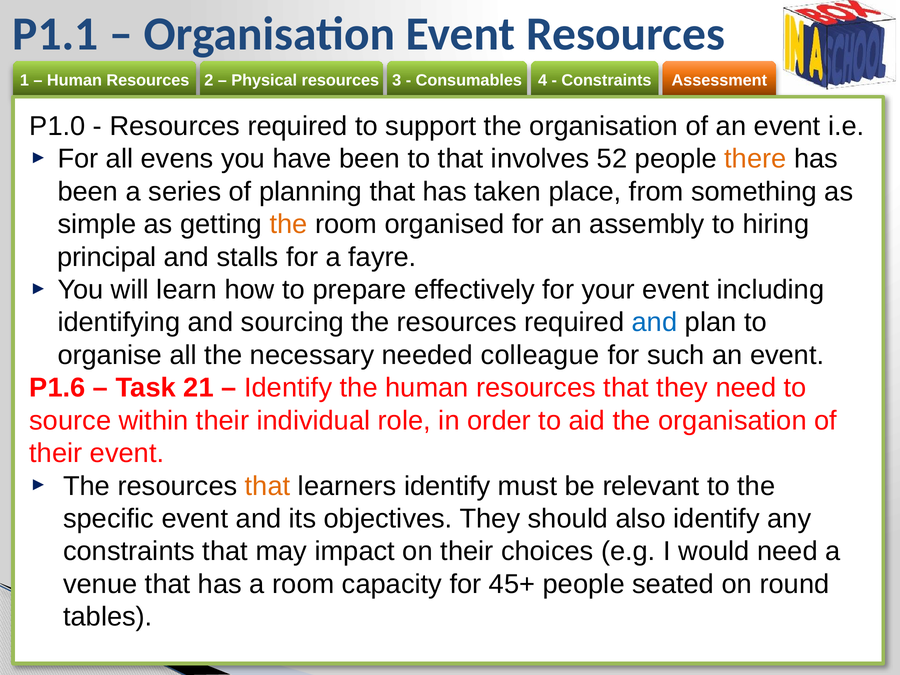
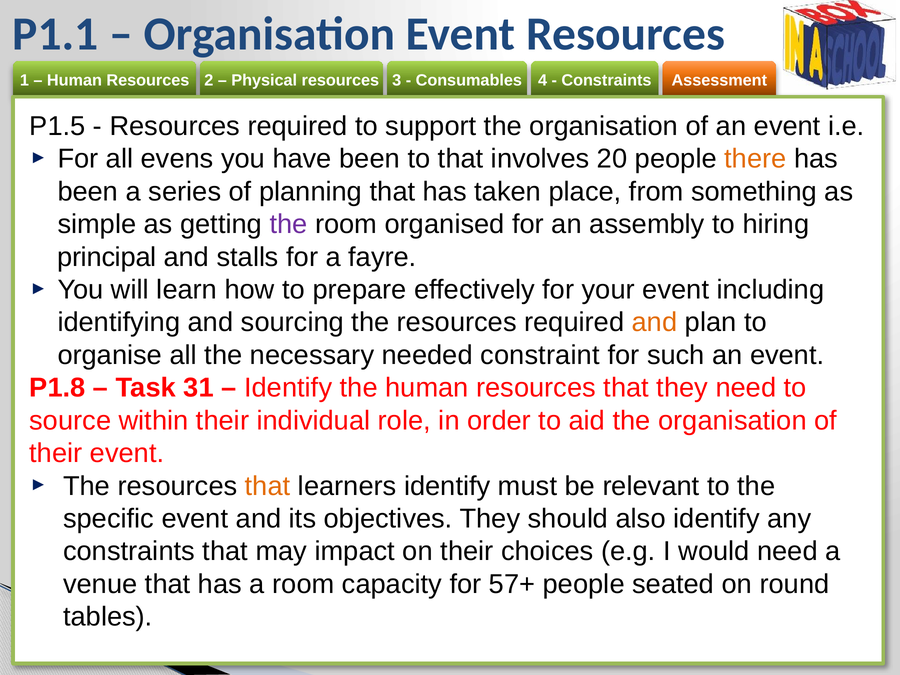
P1.0: P1.0 -> P1.5 (57, 126)
52: 52 -> 20 (612, 159)
the colour: orange -> purple (289, 224)
and colour: blue -> orange (655, 322)
colleague: colleague -> constraint (540, 355)
P1.6: P1.6 -> P1.8 (57, 388)
21: 21 -> 31 (199, 388)
45+: 45+ -> 57+ (512, 584)
